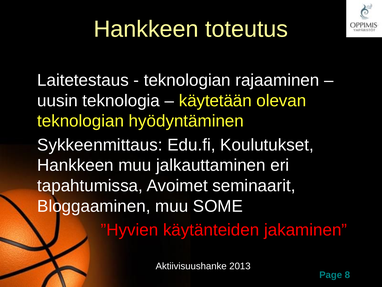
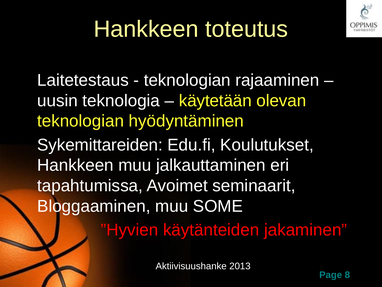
Sykkeenmittaus: Sykkeenmittaus -> Sykemittareiden (100, 145)
